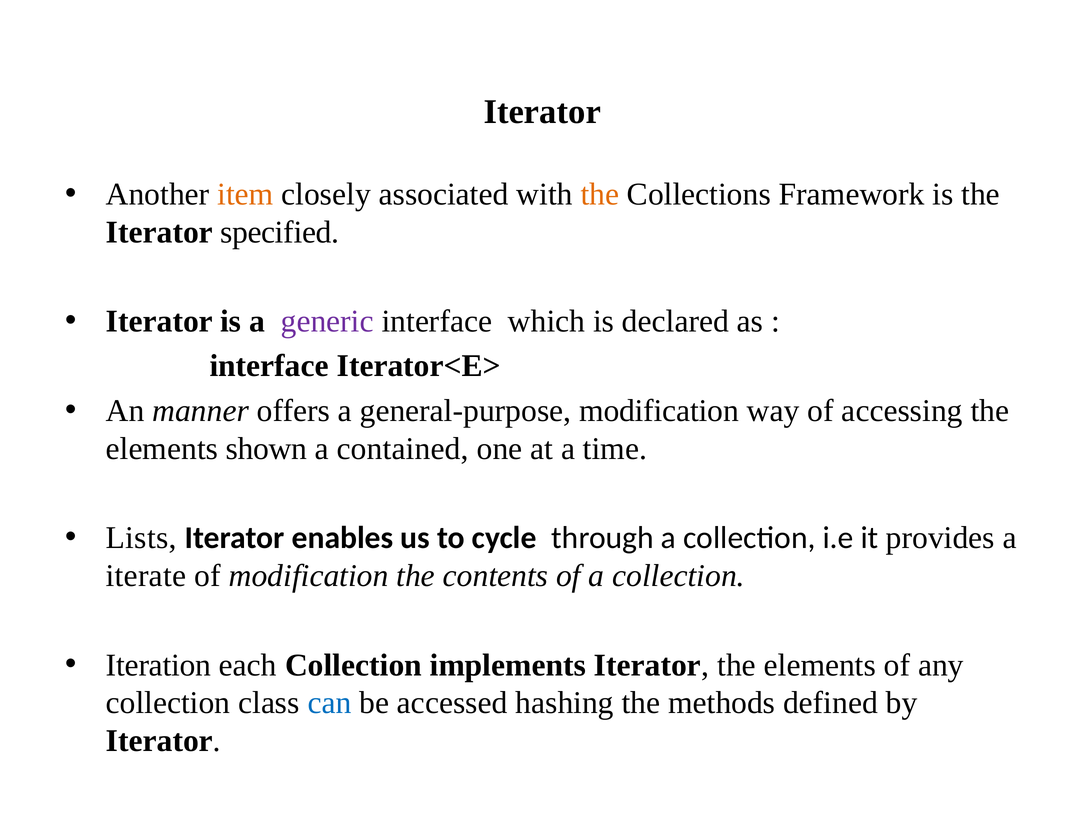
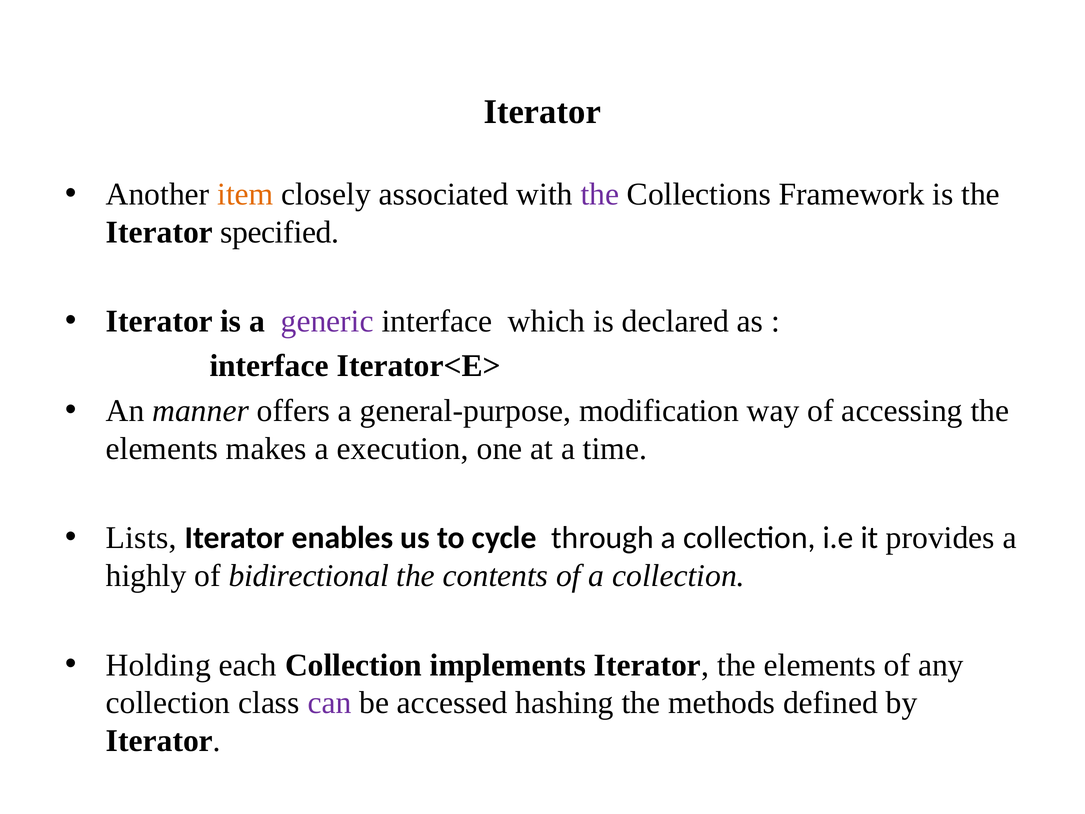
the colour: orange -> purple (600, 194)
shown: shown -> makes (266, 449)
contained: contained -> execution (403, 449)
iterate: iterate -> highly (146, 576)
of modification: modification -> bidirectional (309, 576)
Iteration: Iteration -> Holding (158, 665)
can colour: blue -> purple (329, 703)
